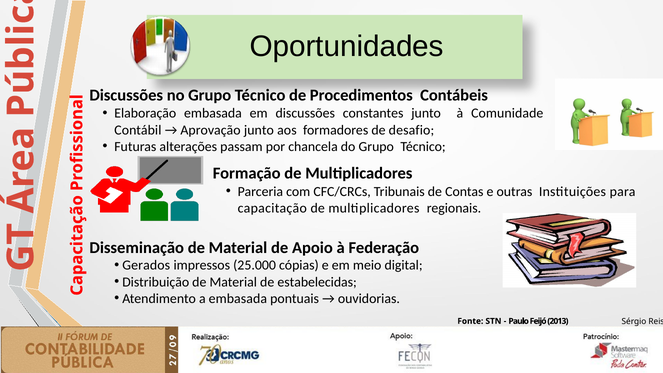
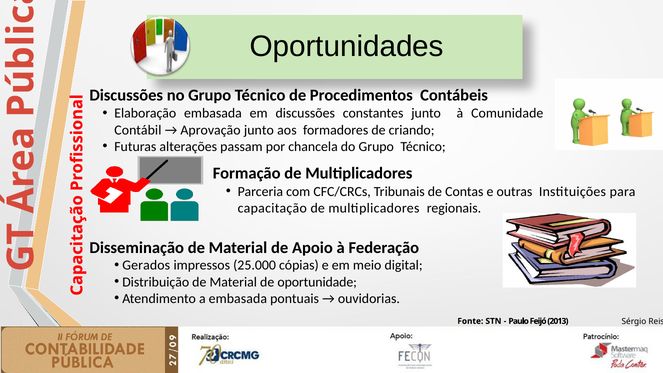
desafio: desafio -> criando (412, 130)
estabelecidas: estabelecidas -> oportunidade (317, 282)
